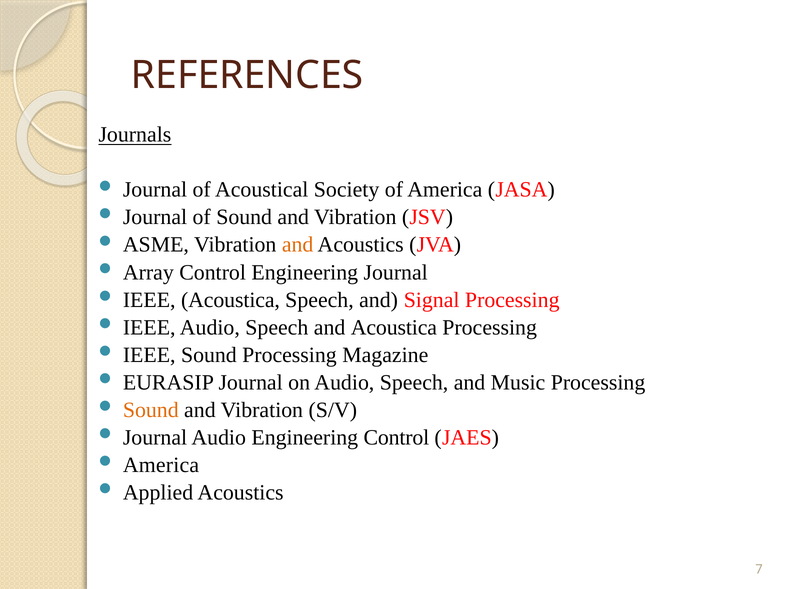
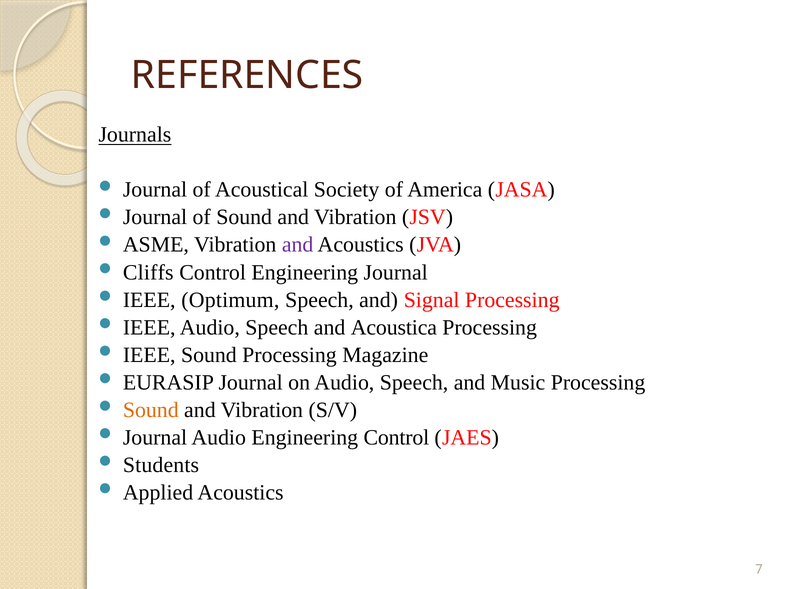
and colour: orange -> purple (298, 245)
Array: Array -> Cliffs (148, 272)
IEEE Acoustica: Acoustica -> Optimum (230, 300)
America: America -> Students (161, 465)
